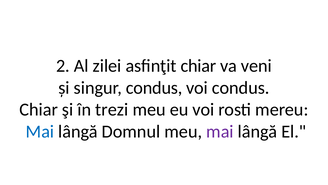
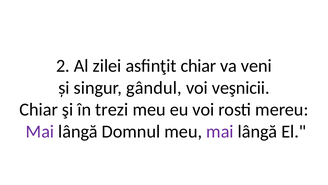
singur condus: condus -> gândul (154, 88)
voi condus: condus -> veşnicii (241, 88)
Mai colour: blue -> purple (40, 131)
